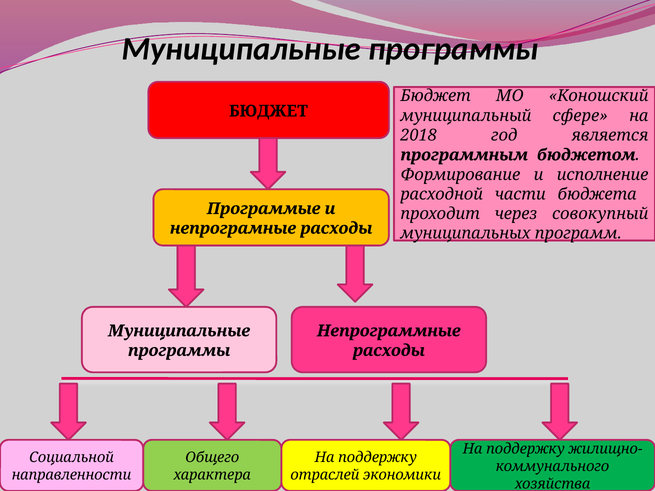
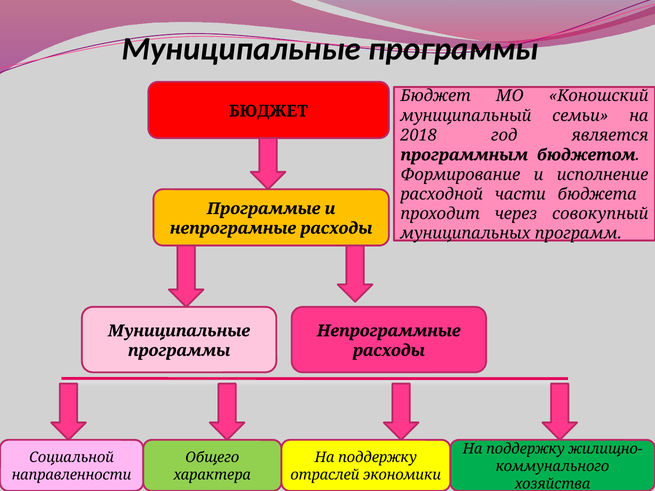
сфере: сфере -> семьи (580, 116)
